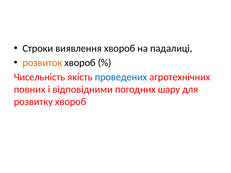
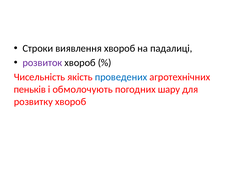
розвиток colour: orange -> purple (42, 63)
повних: повних -> пеньків (30, 90)
відповідними: відповідними -> обмолочують (83, 90)
